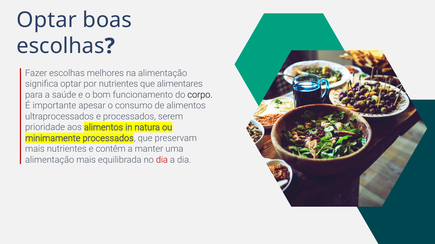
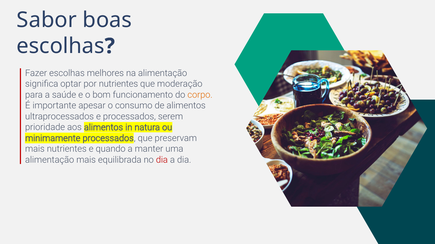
Optar: Optar -> Sabor (47, 20)
alimentares: alimentares -> moderação (180, 84)
corpo colour: black -> orange (200, 95)
contêm: contêm -> quando (111, 149)
